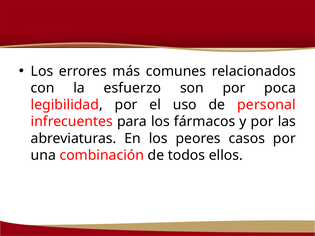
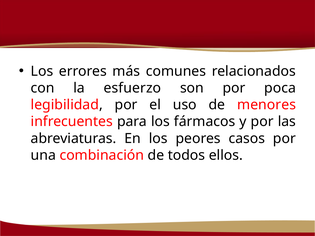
personal: personal -> menores (267, 105)
